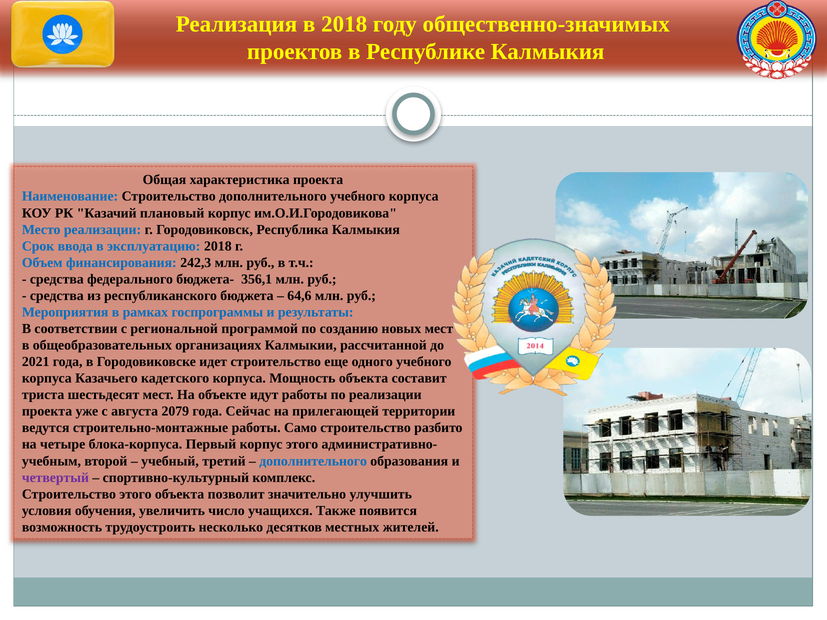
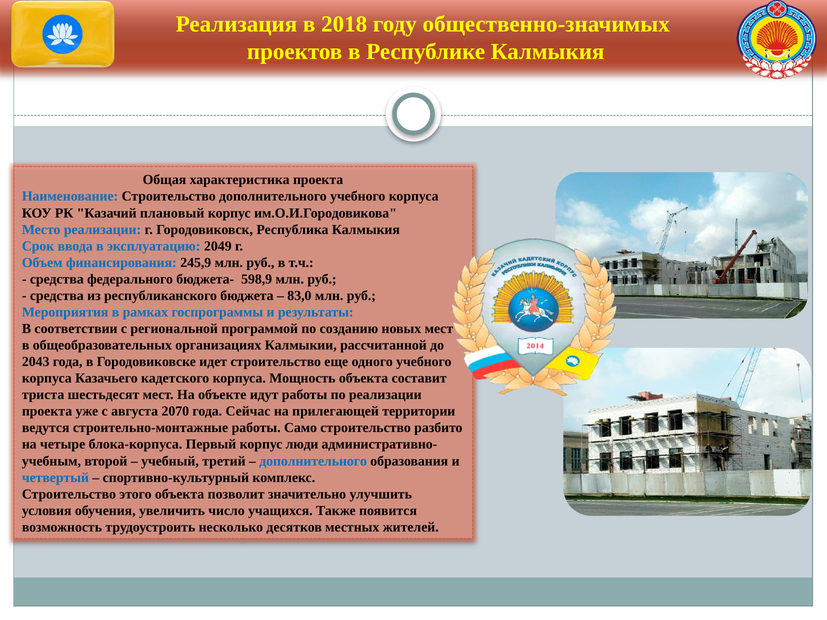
эксплуатацию 2018: 2018 -> 2049 (218, 246)
242,3: 242,3 -> 245,9 (196, 263)
356,1: 356,1 -> 598,9 (257, 279)
64,6: 64,6 -> 83,0 (299, 296)
2021: 2021 -> 2043 (36, 362)
2079: 2079 -> 2070 (175, 412)
корпус этого: этого -> люди (302, 445)
четвертый colour: purple -> blue (55, 478)
